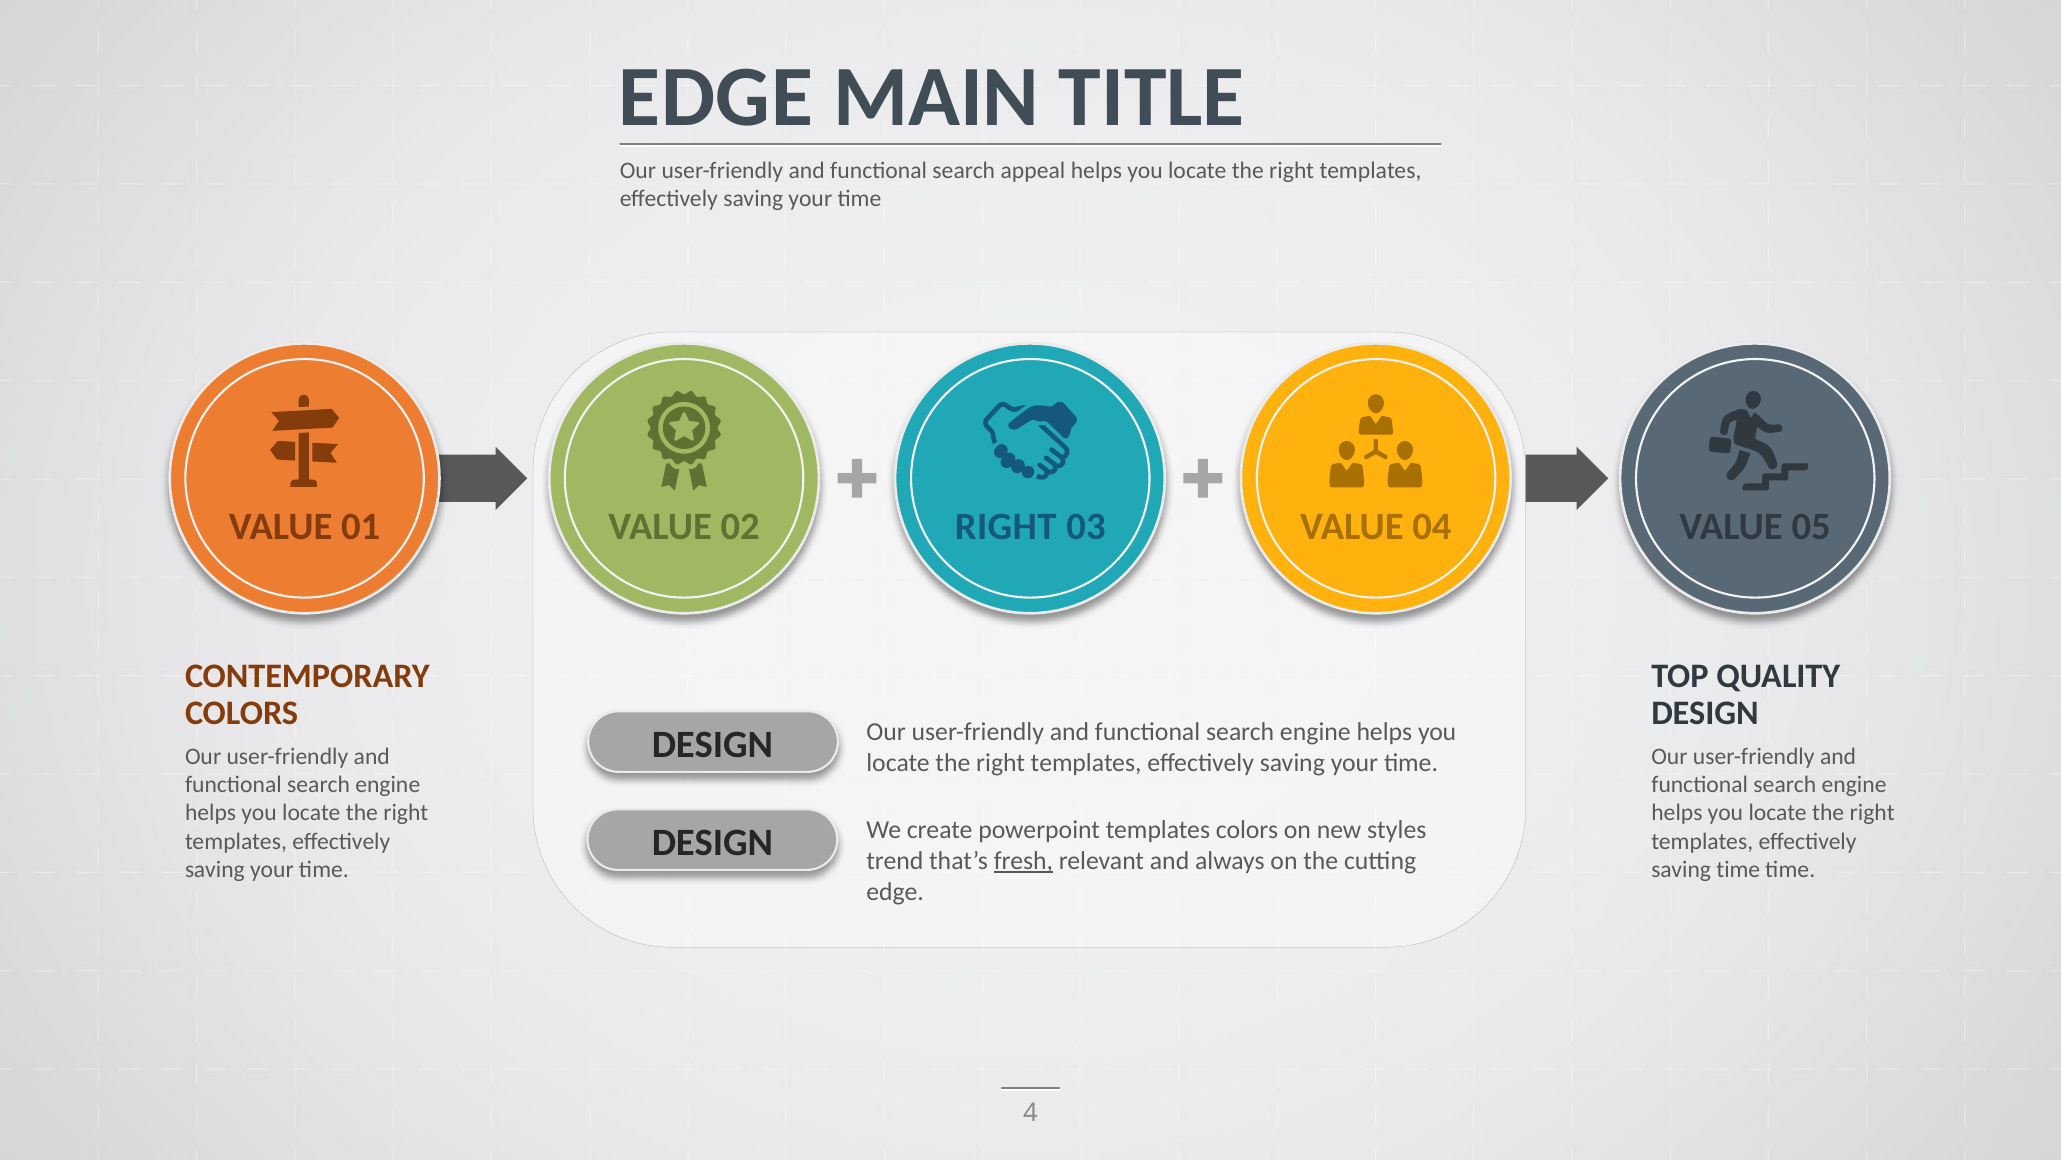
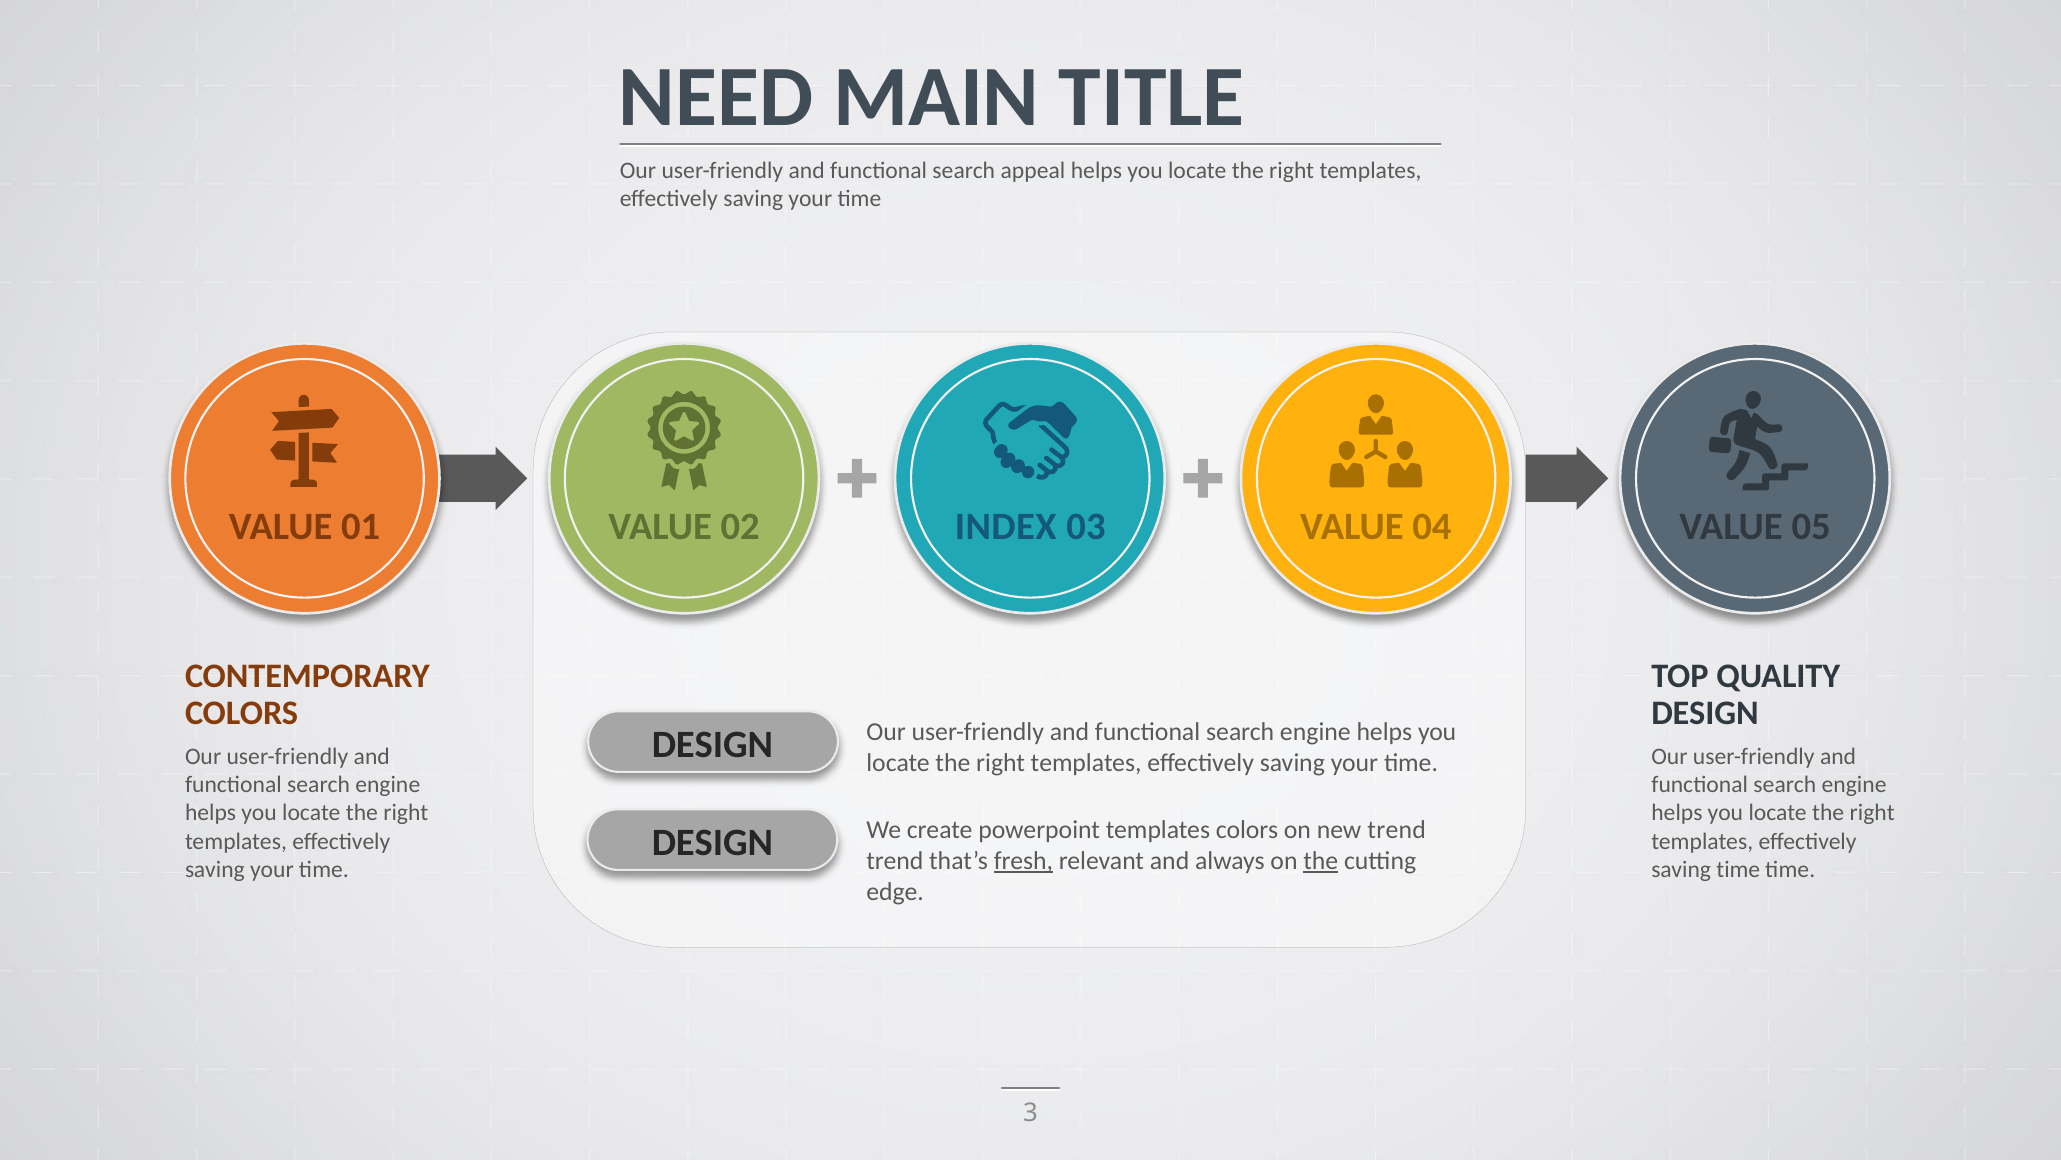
EDGE: EDGE -> NEED (716, 97)
02 RIGHT: RIGHT -> INDEX (1006, 527)
new styles: styles -> trend (1397, 830)
the underline: none -> present (1321, 861)
4: 4 -> 3 (1030, 1112)
